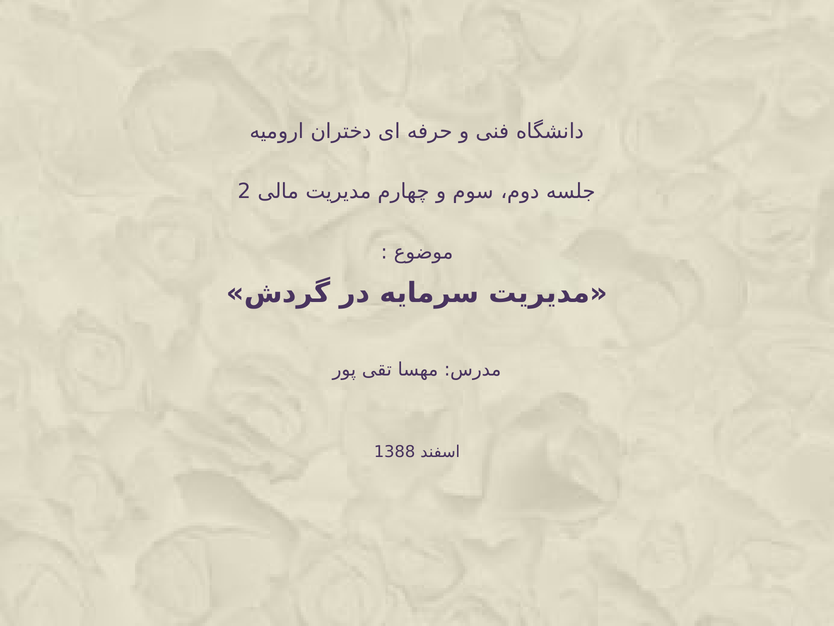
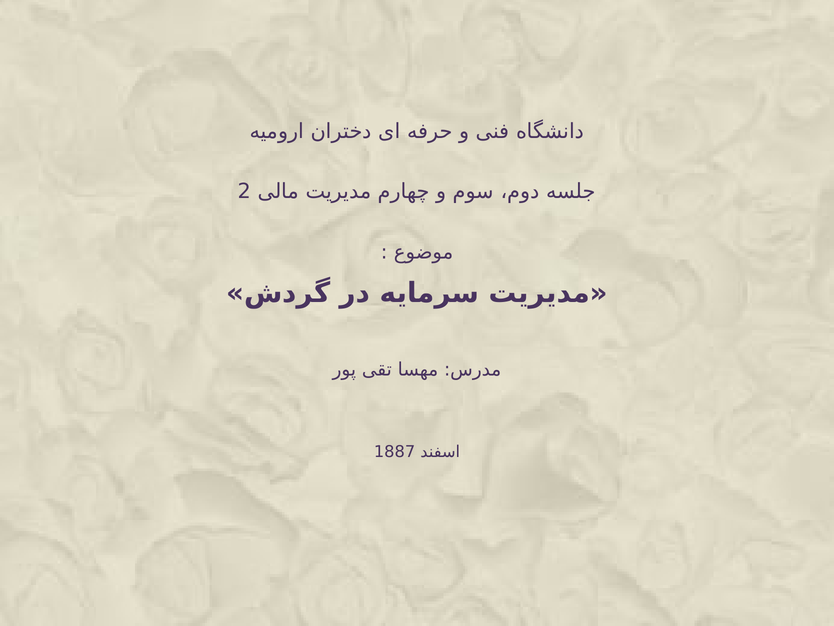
1388: 1388 -> 1887 (395, 452)
